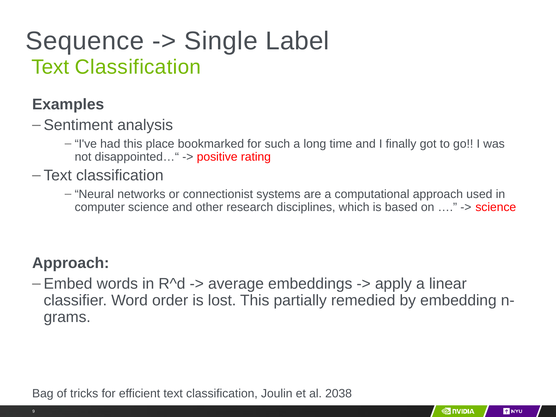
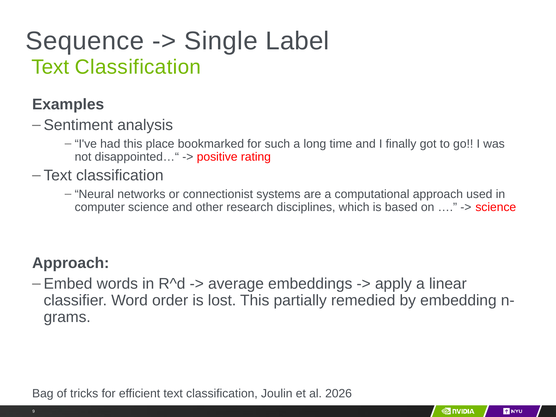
2038: 2038 -> 2026 (339, 393)
